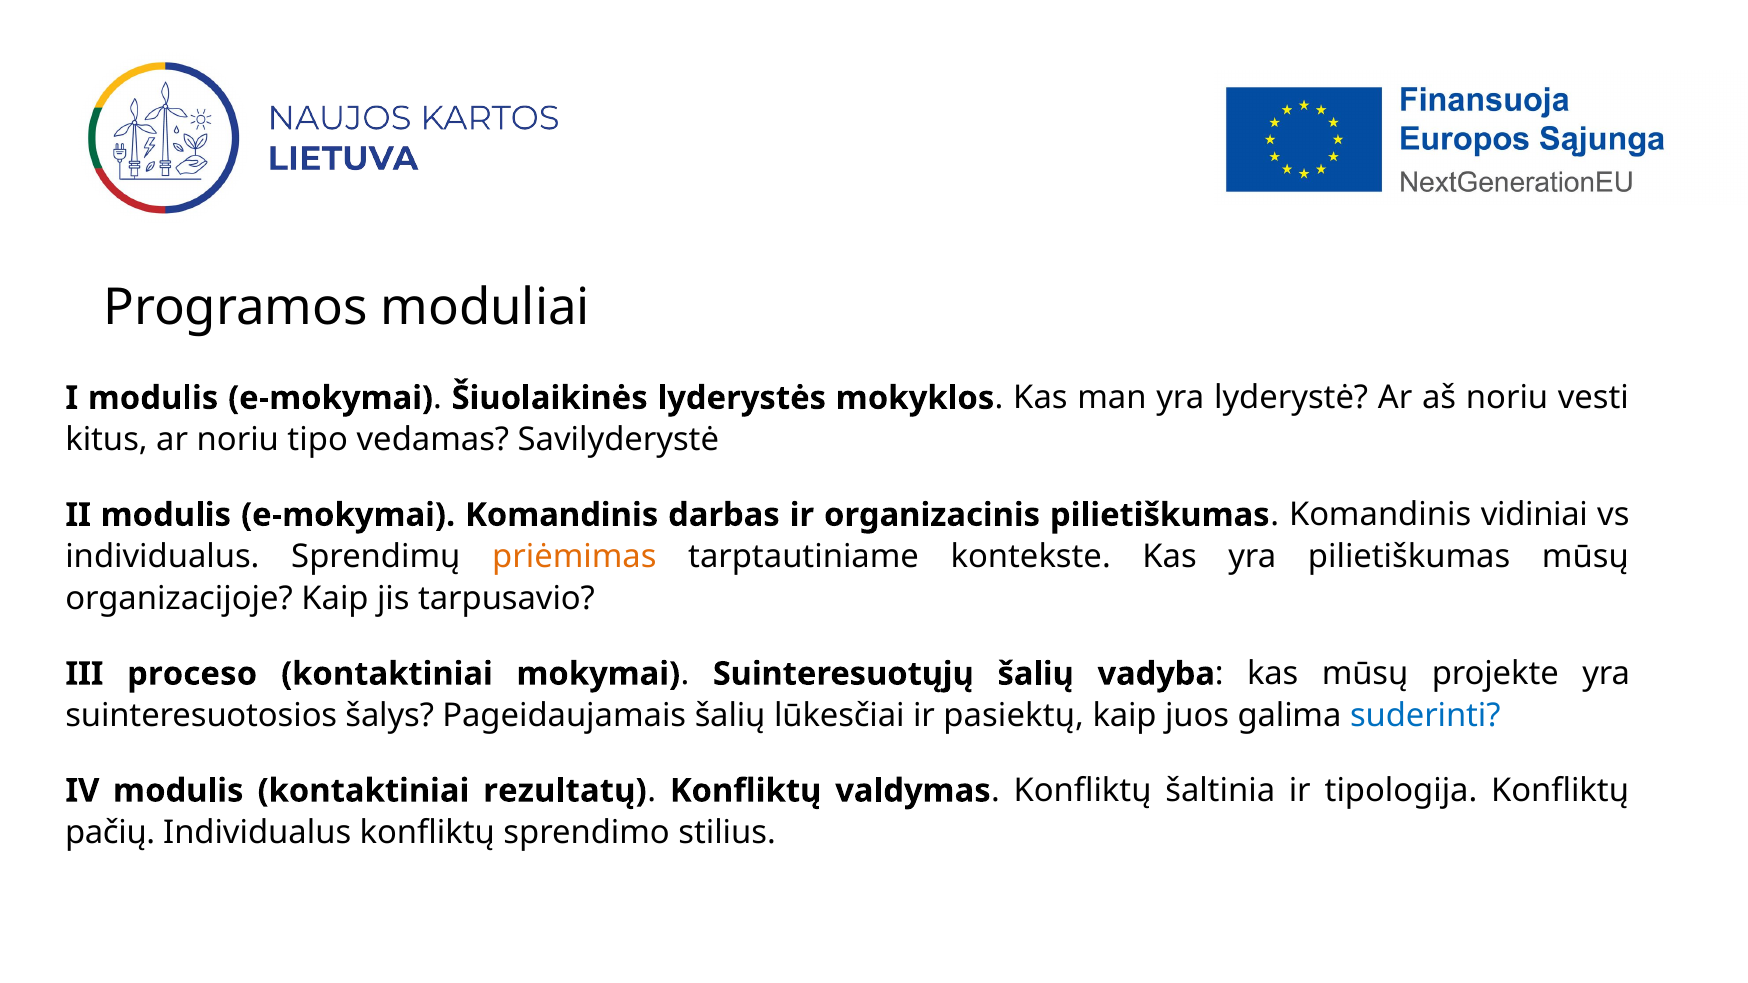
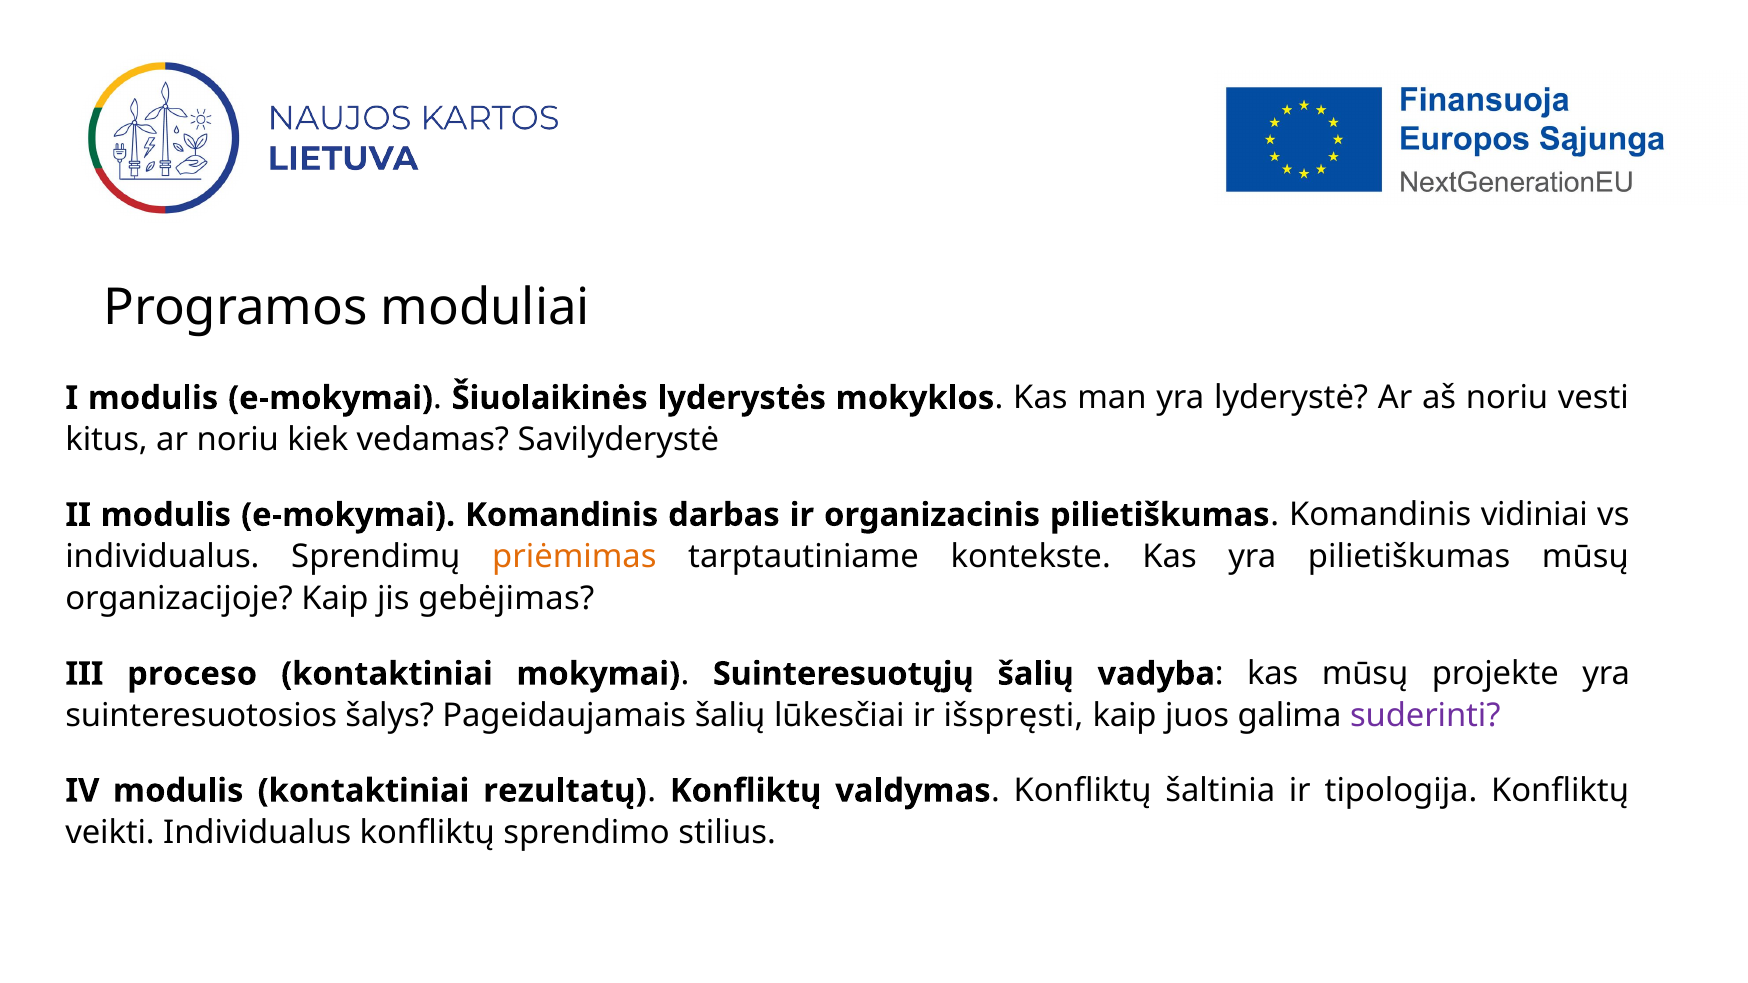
tipo: tipo -> kiek (318, 440)
tarpusavio: tarpusavio -> gebėjimas (506, 599)
pasiektų: pasiektų -> išspręsti (1014, 716)
suderinti colour: blue -> purple (1425, 716)
pačių: pačių -> veikti (110, 833)
